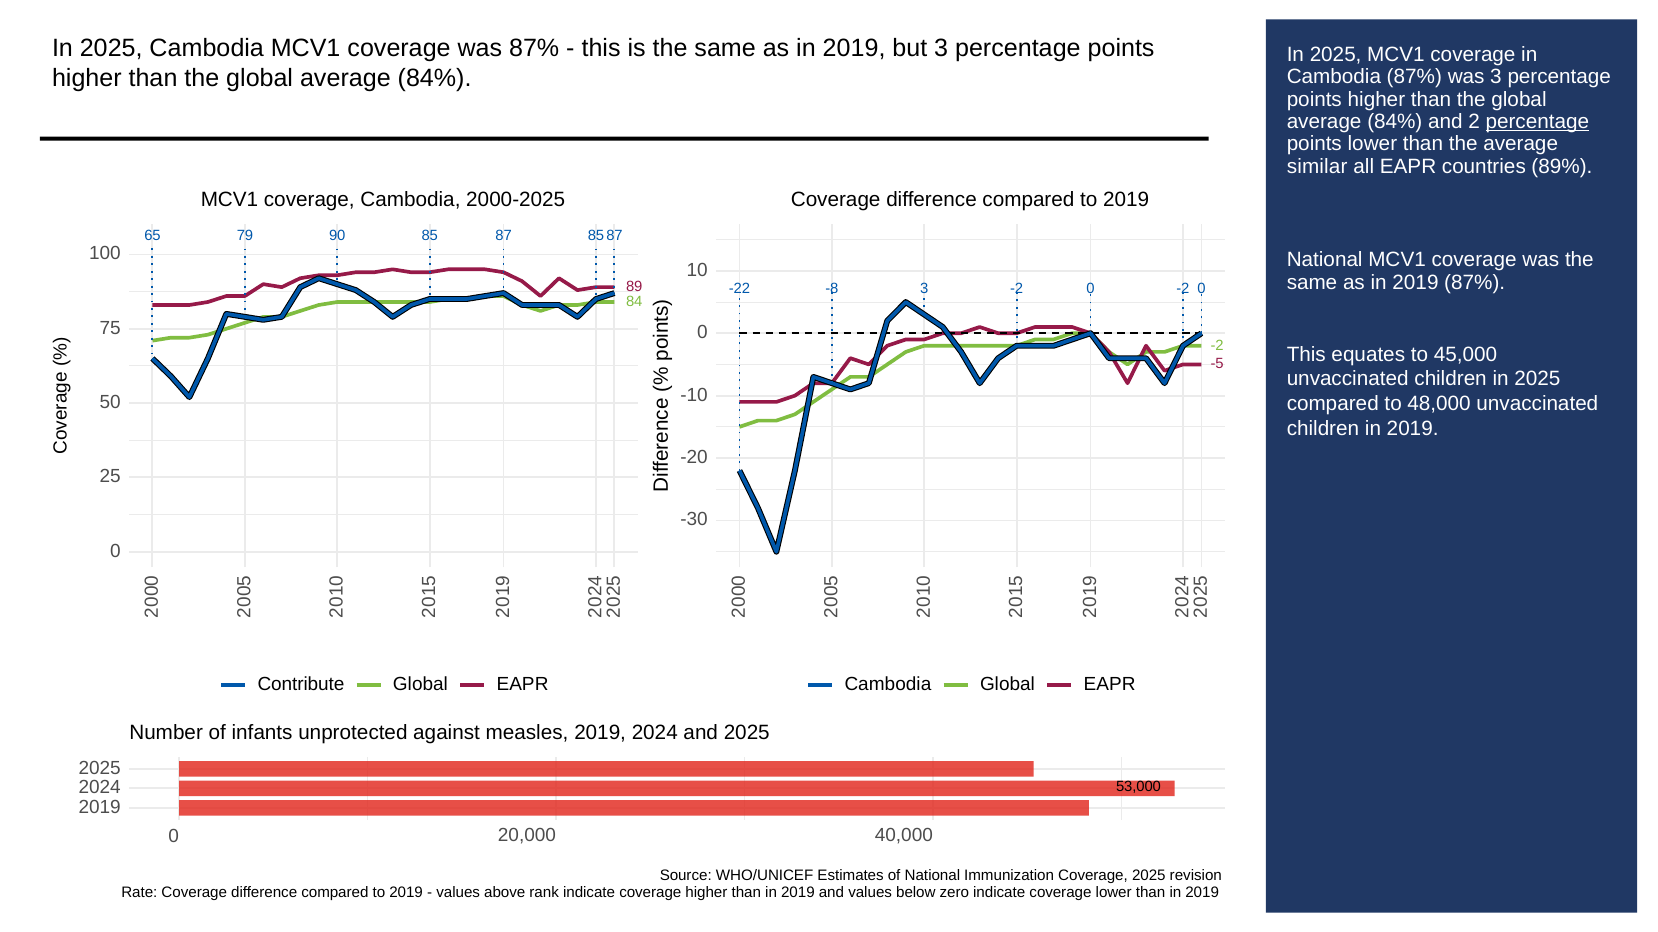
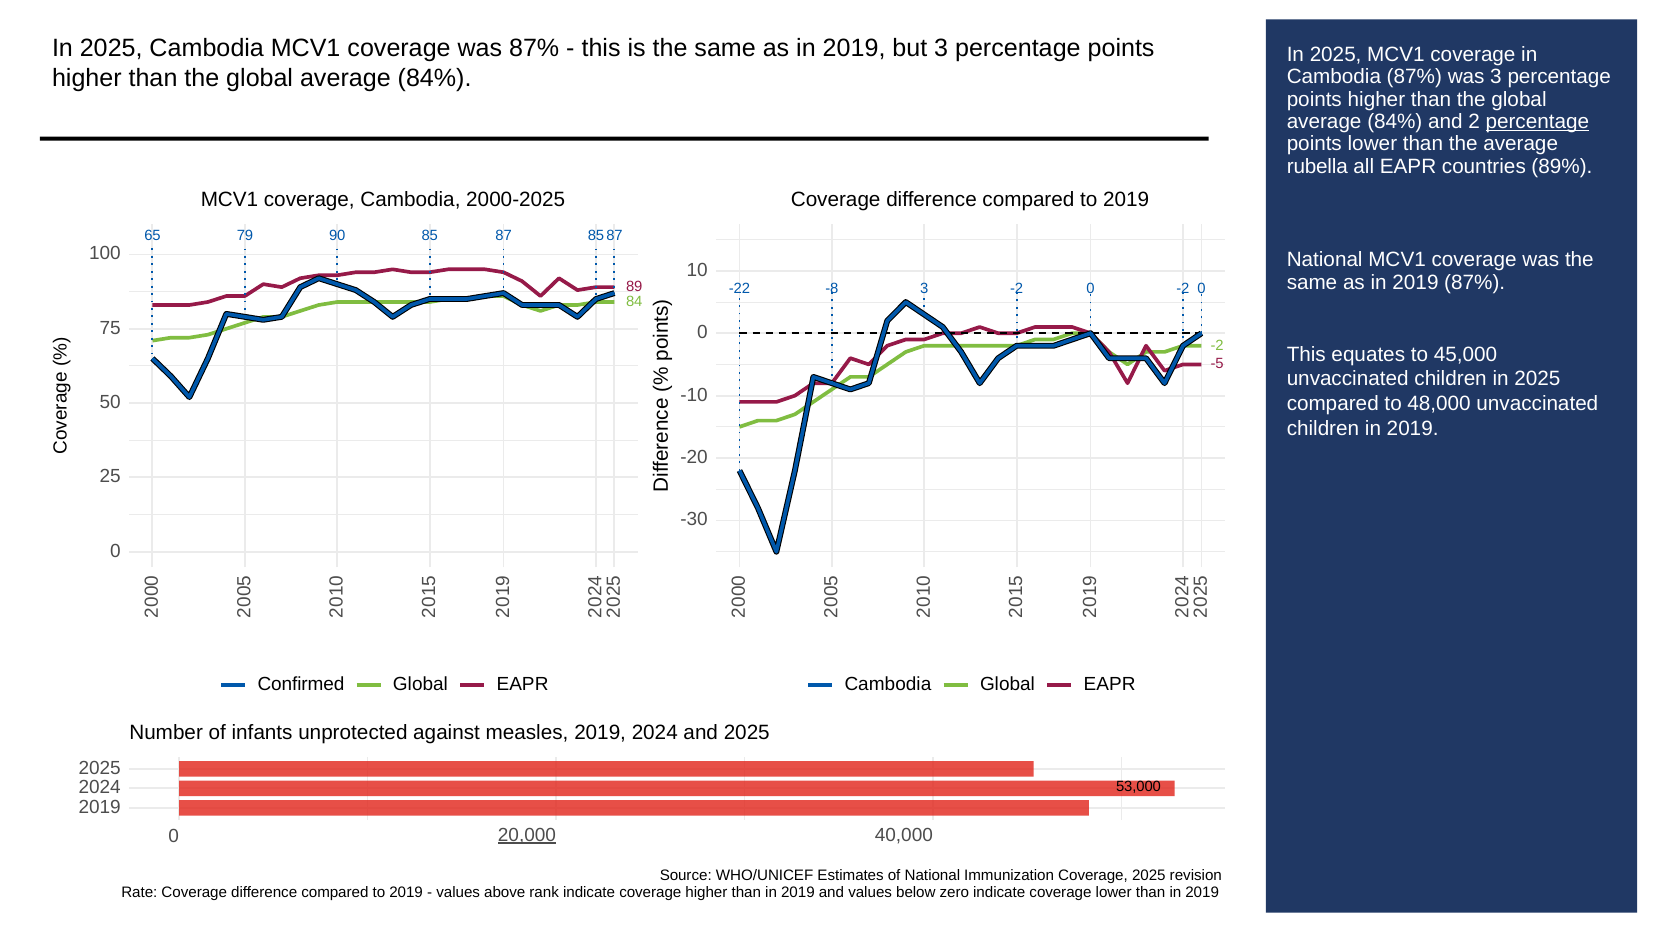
similar: similar -> rubella (1317, 166)
Contribute: Contribute -> Confirmed (301, 685)
20,000 underline: none -> present (527, 835)
